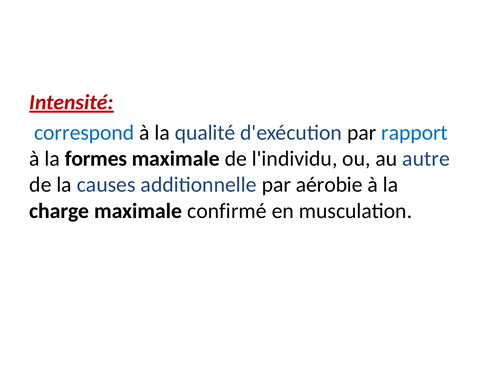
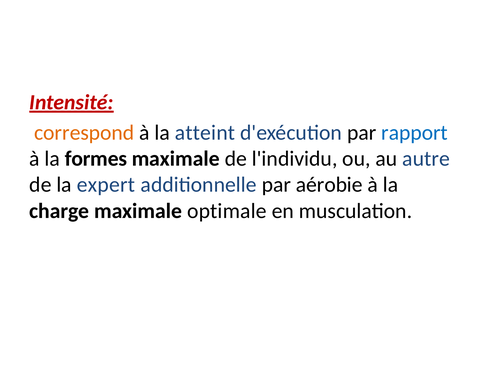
correspond colour: blue -> orange (84, 133)
qualité: qualité -> atteint (205, 133)
causes: causes -> expert (106, 185)
confirmé: confirmé -> optimale (227, 211)
